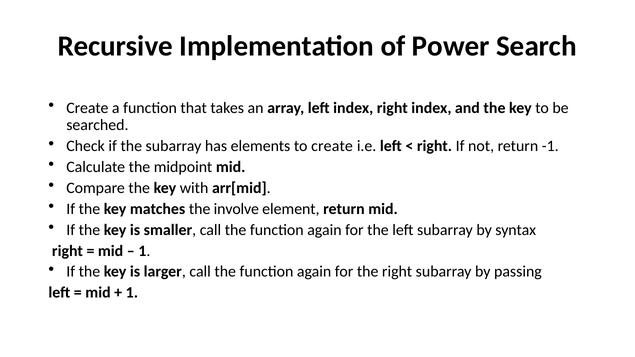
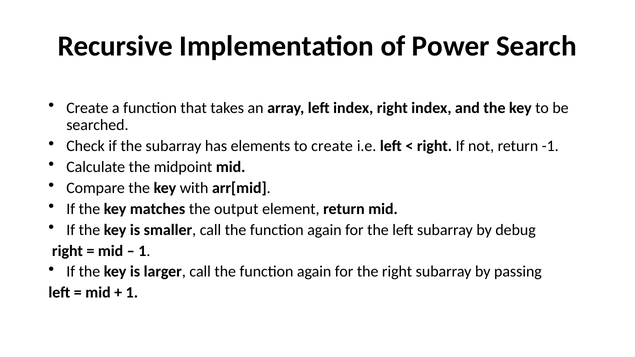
involve: involve -> output (236, 209)
syntax: syntax -> debug (516, 230)
